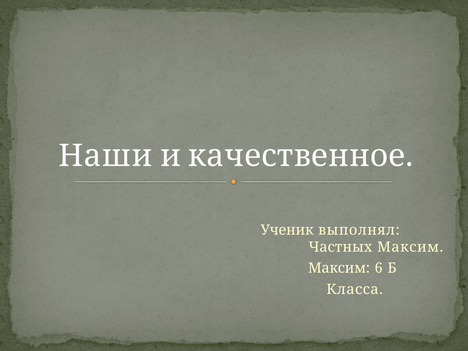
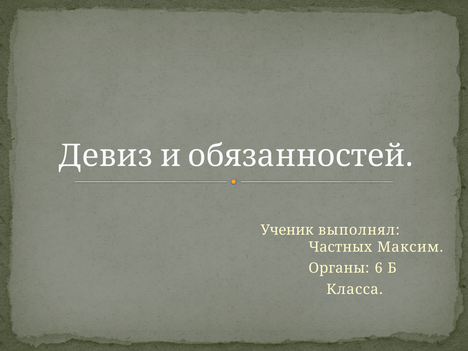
Наши: Наши -> Девиз (106, 156)
качественное: качественное -> обязанностей (301, 156)
Максим: Максим -> Органы (339, 268)
